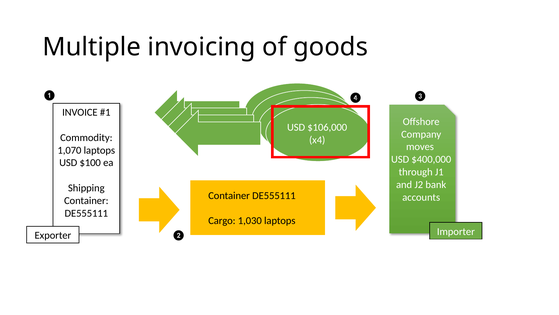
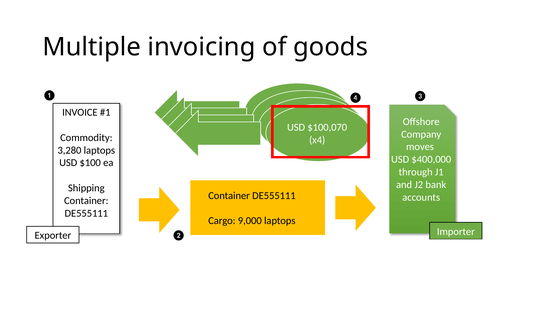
$106,000: $106,000 -> $100,070 (327, 127)
1,070: 1,070 -> 3,280 (69, 150)
1,030: 1,030 -> 9,000 (250, 220)
